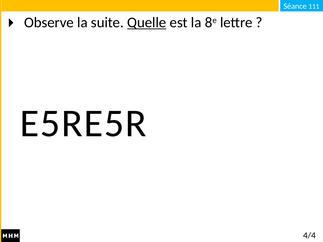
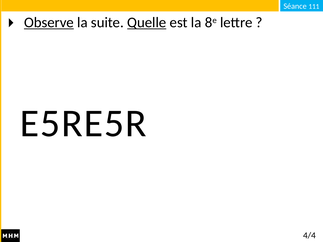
Observe underline: none -> present (49, 23)
